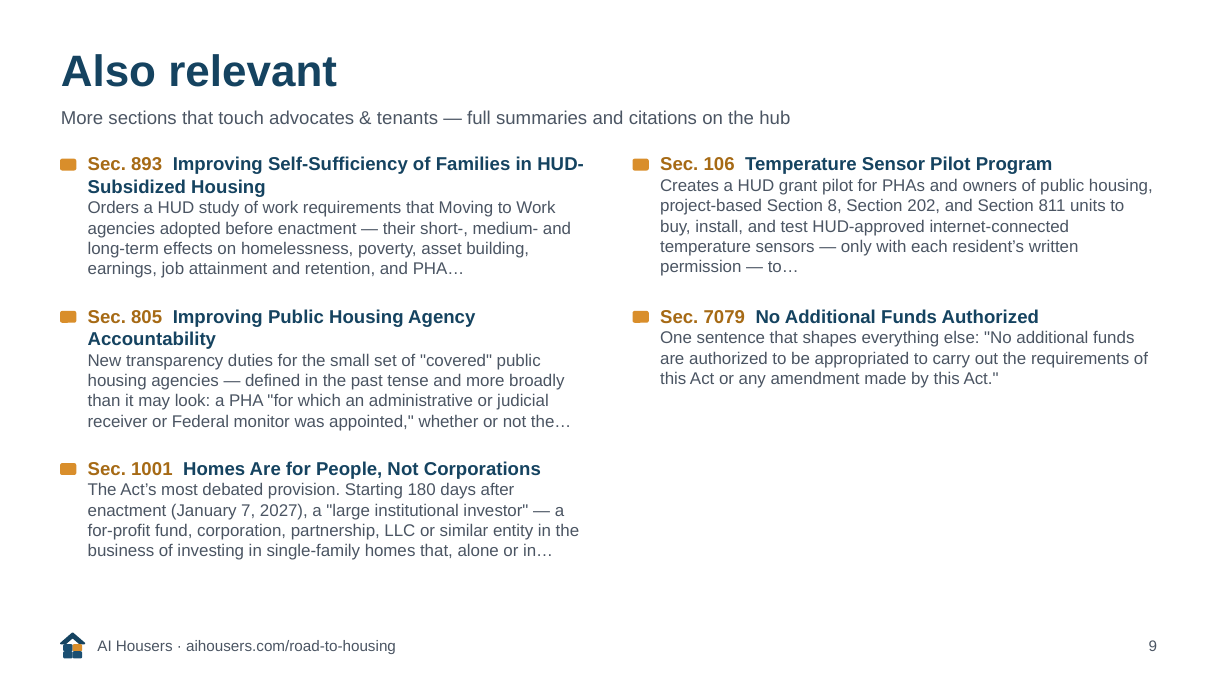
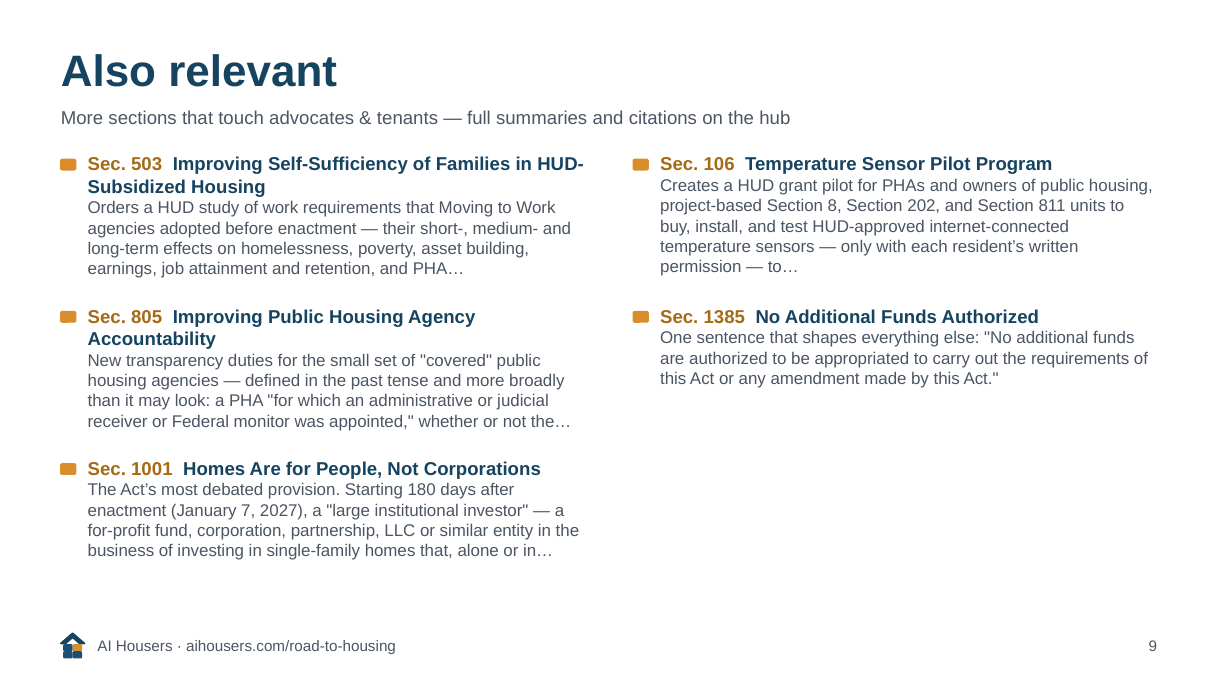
893: 893 -> 503 (147, 165)
7079: 7079 -> 1385 (724, 317)
